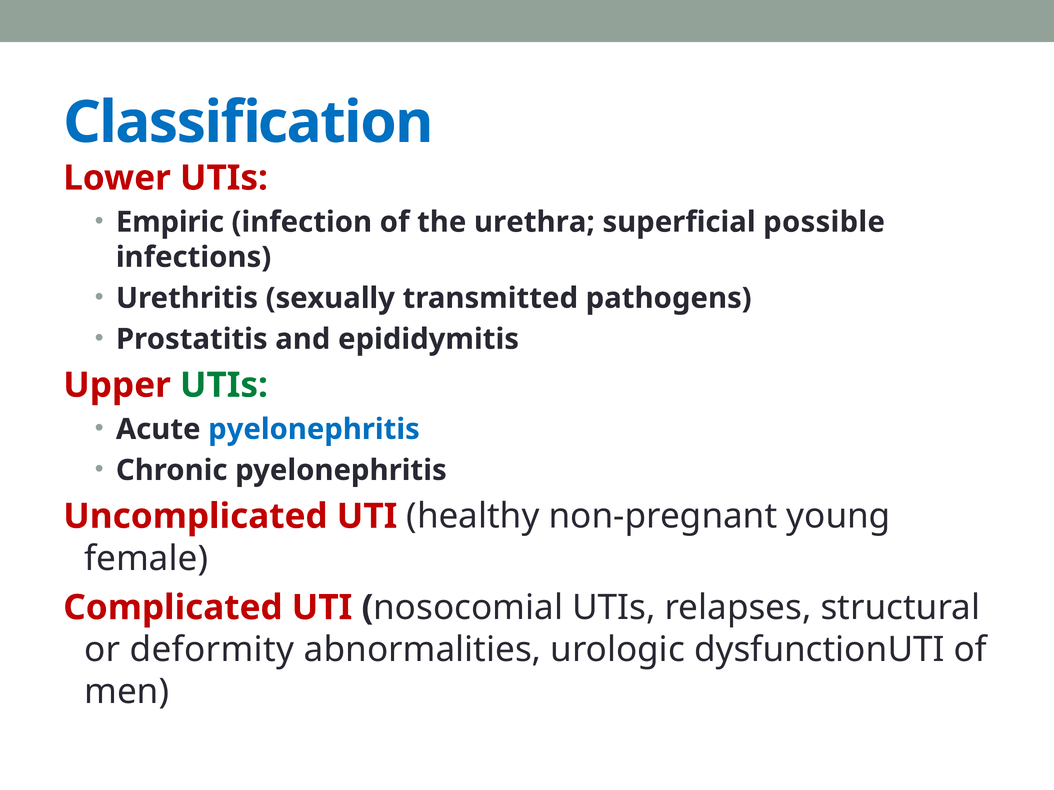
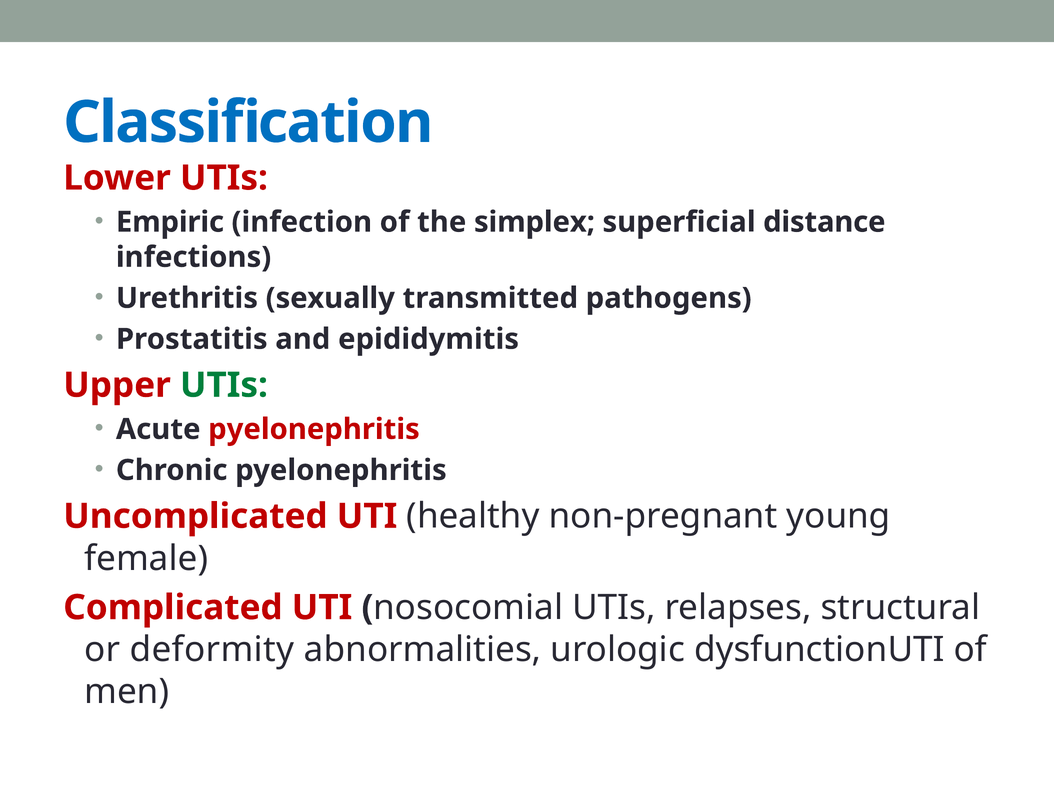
urethra: urethra -> simplex (534, 222)
possible: possible -> distance (824, 222)
pyelonephritis colour: blue -> red (314, 430)
